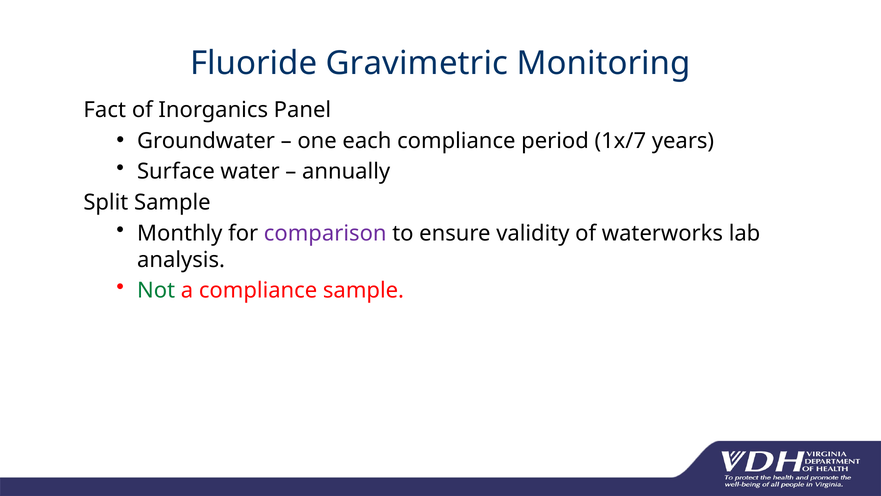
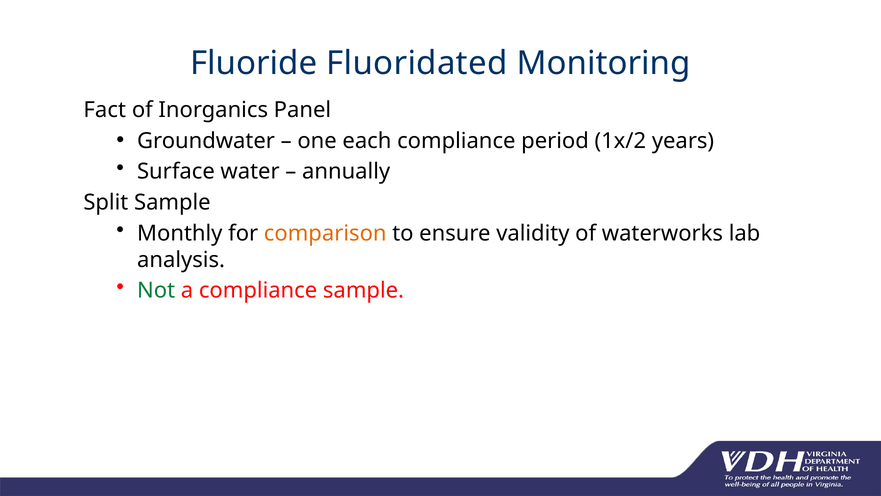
Gravimetric: Gravimetric -> Fluoridated (417, 63)
1x/7: 1x/7 -> 1x/2 (620, 141)
comparison colour: purple -> orange (325, 233)
